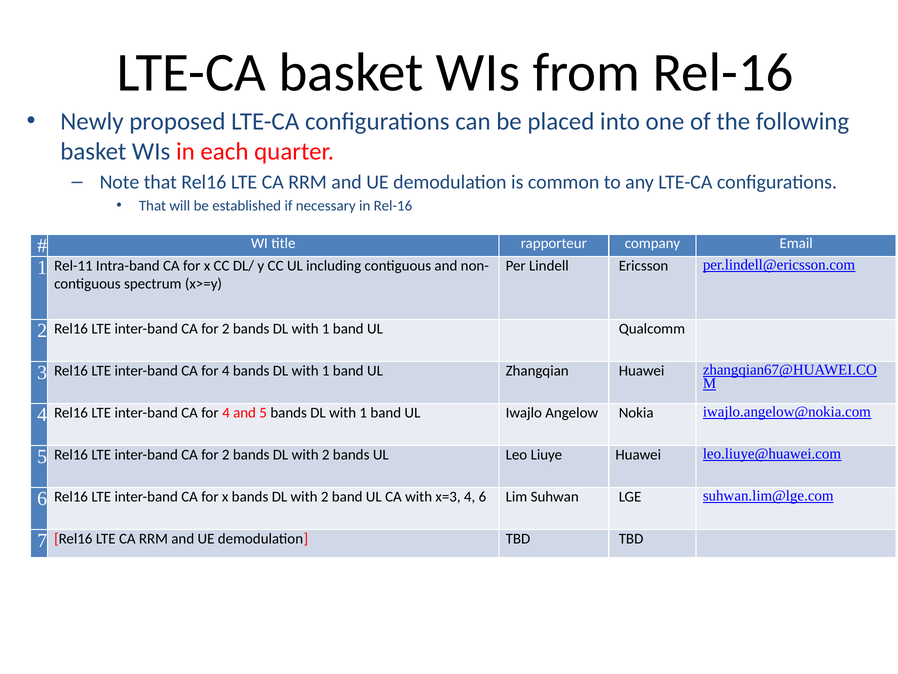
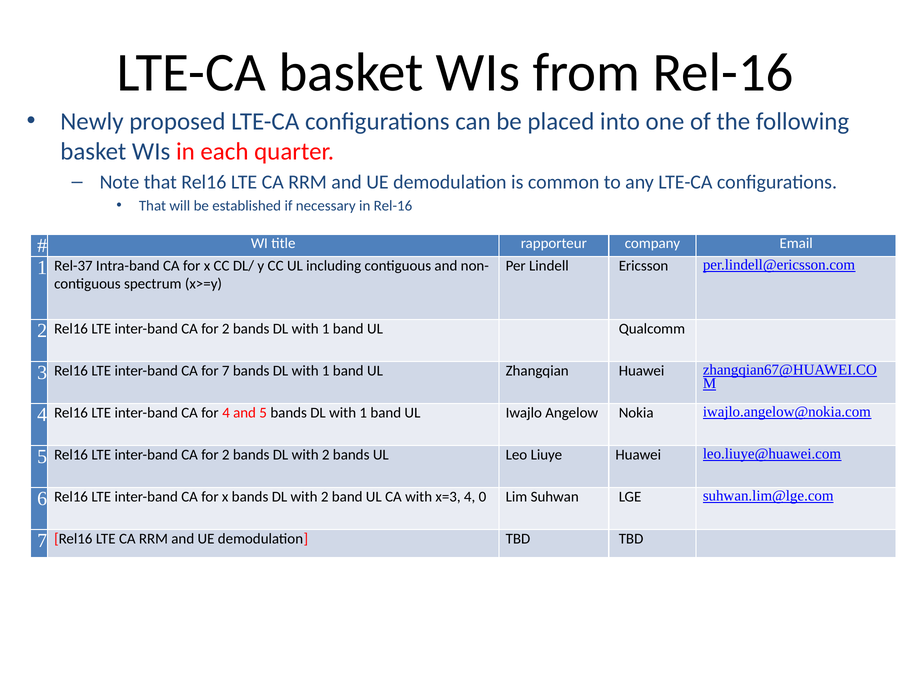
Rel-11: Rel-11 -> Rel-37 (73, 266)
4: 4 -> 7 (226, 371)
4 6: 6 -> 0 (483, 497)
